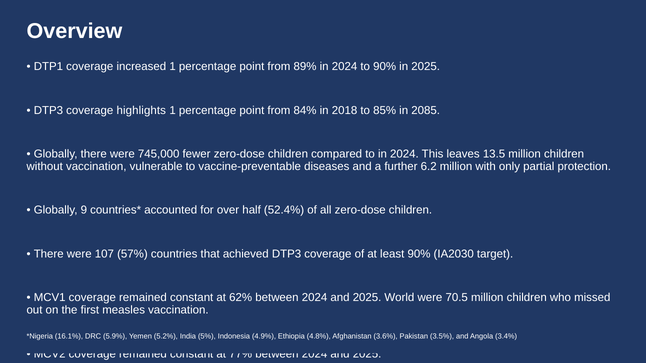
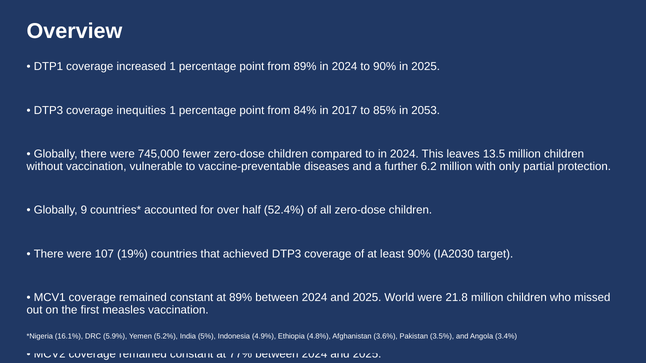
highlights: highlights -> inequities (141, 110)
2018: 2018 -> 2017 (345, 110)
2085: 2085 -> 2053 (426, 110)
57%: 57% -> 19% (132, 254)
at 62%: 62% -> 89% (241, 298)
70.5: 70.5 -> 21.8 (457, 298)
